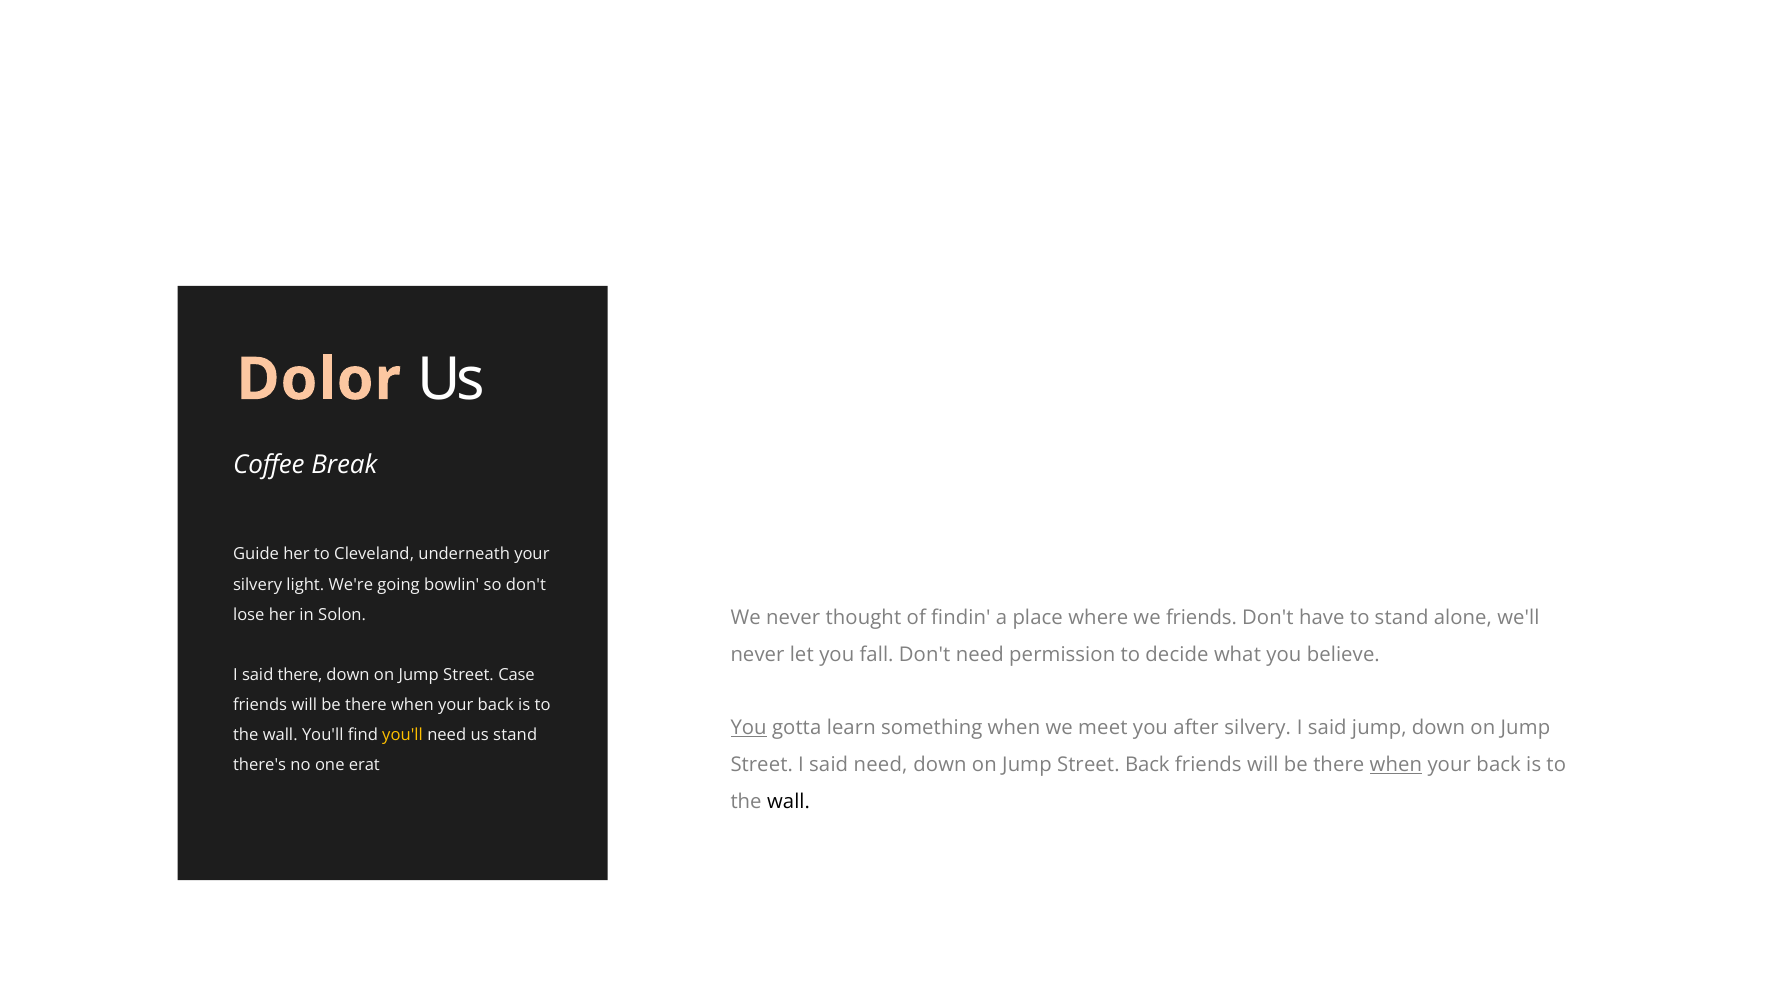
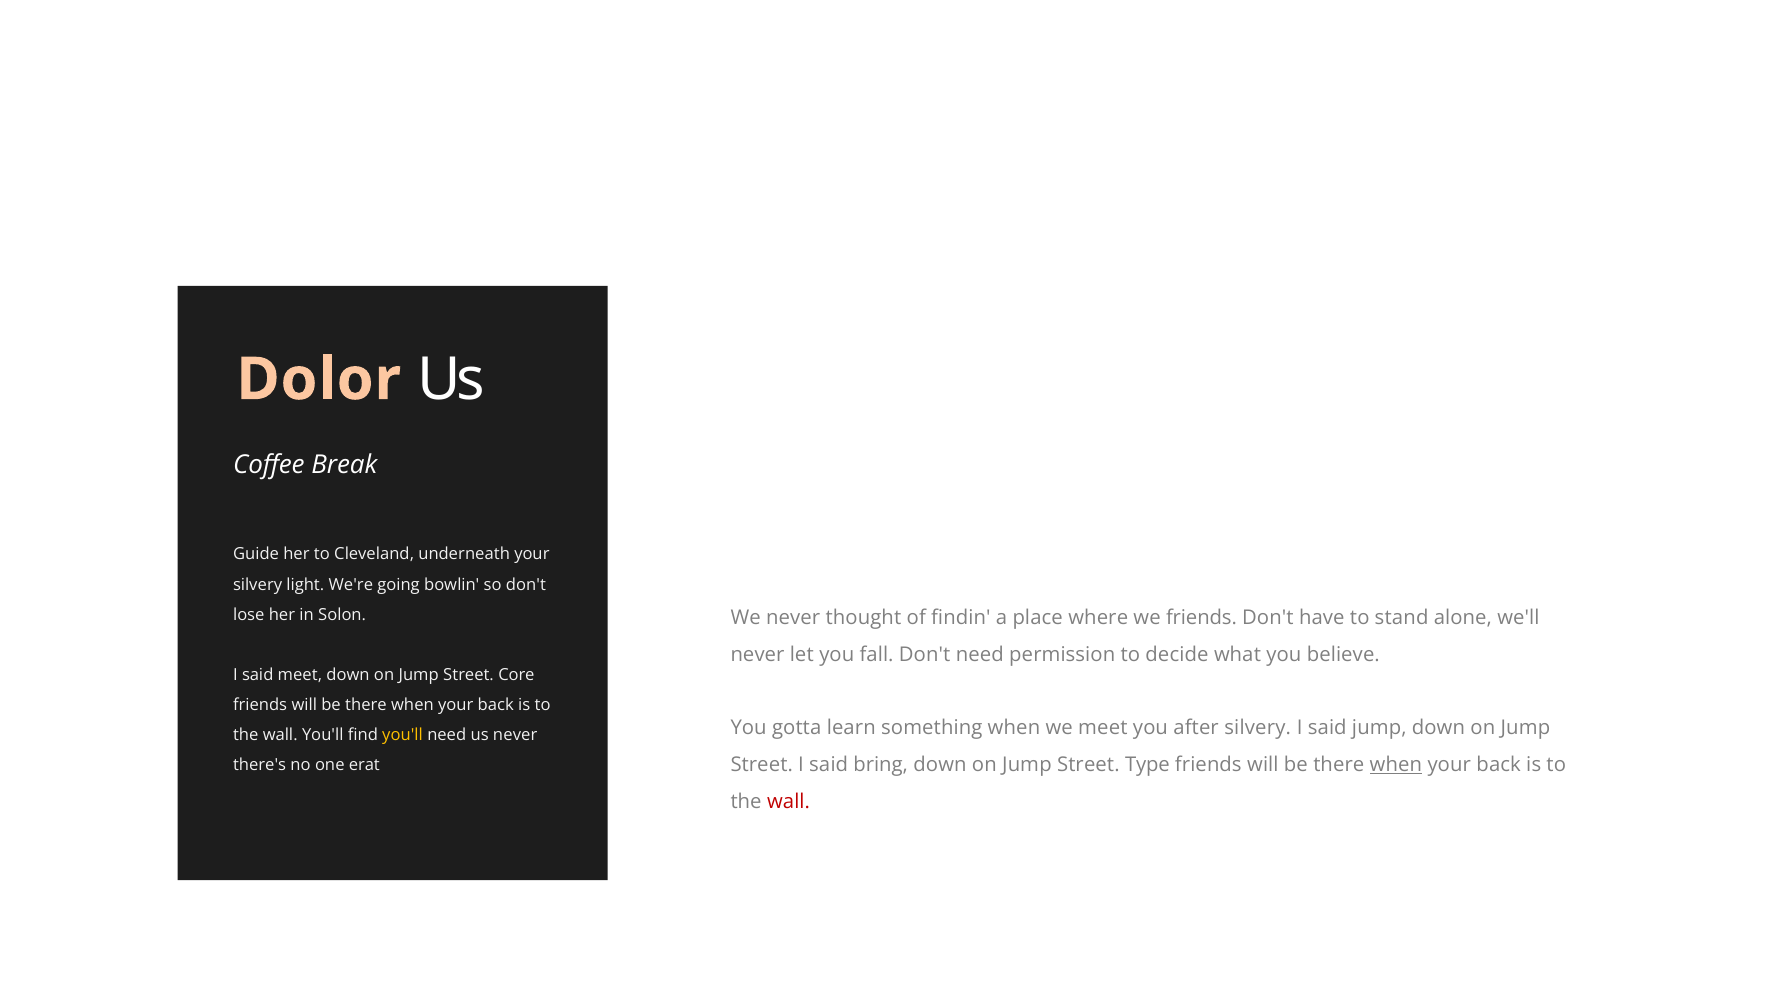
said there: there -> meet (300, 676)
Case: Case -> Core (516, 676)
You underline: present -> none (749, 729)
us stand: stand -> never (515, 736)
said need: need -> bring (881, 765)
Street Back: Back -> Type (1147, 765)
wall colour: black -> red (789, 802)
